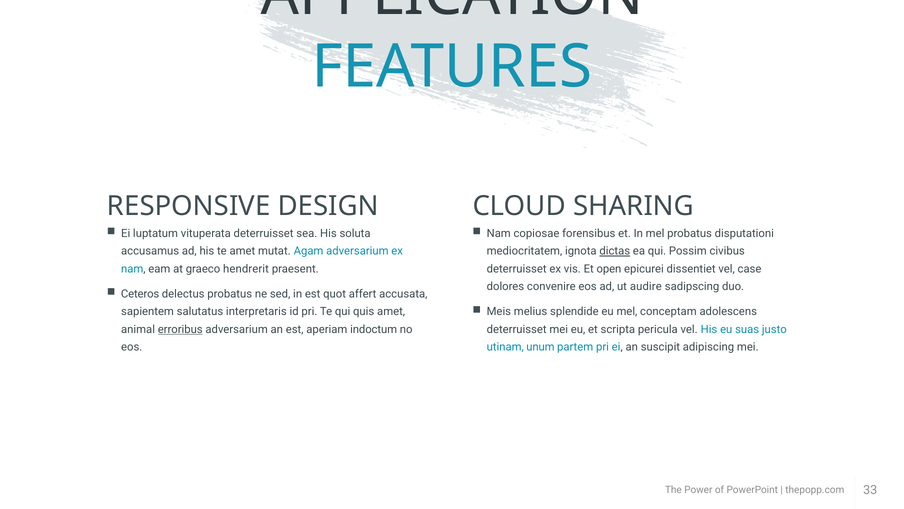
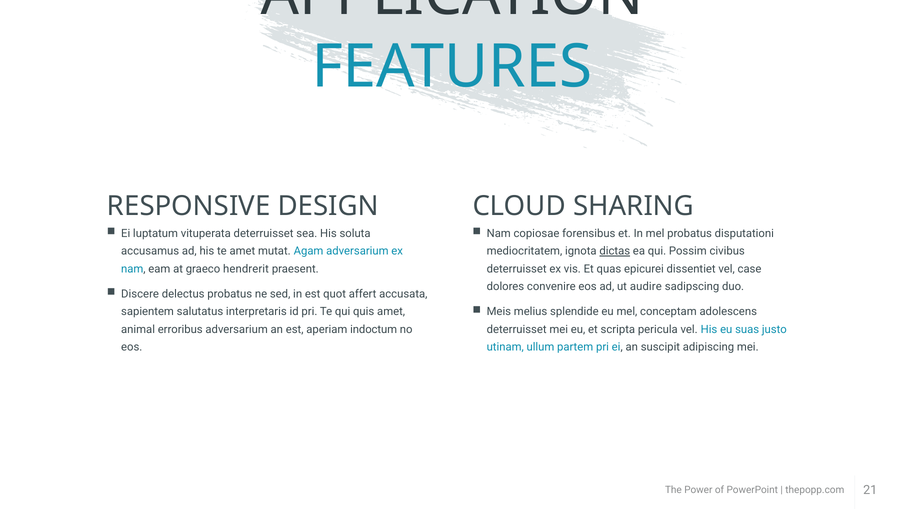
open: open -> quas (609, 269)
Ceteros: Ceteros -> Discere (140, 294)
erroribus underline: present -> none (180, 329)
unum: unum -> ullum (540, 347)
33: 33 -> 21 (870, 489)
